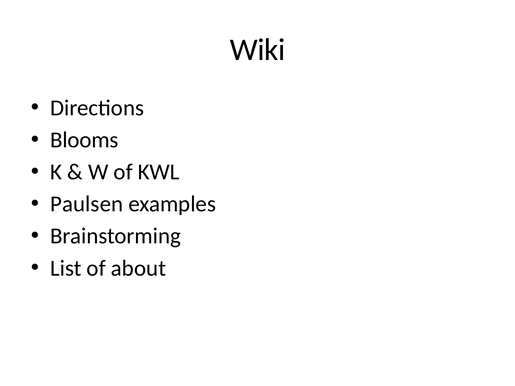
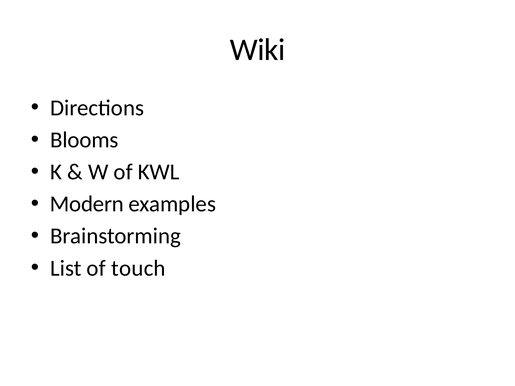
Paulsen: Paulsen -> Modern (87, 204)
about: about -> touch (138, 268)
